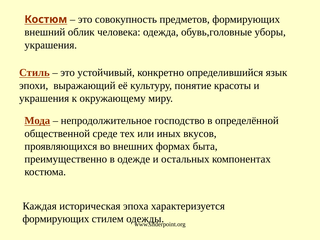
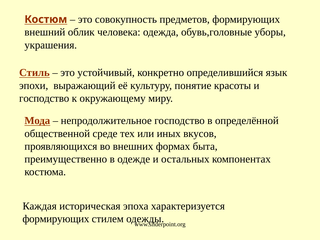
украшения: украшения -> господство (44, 98)
